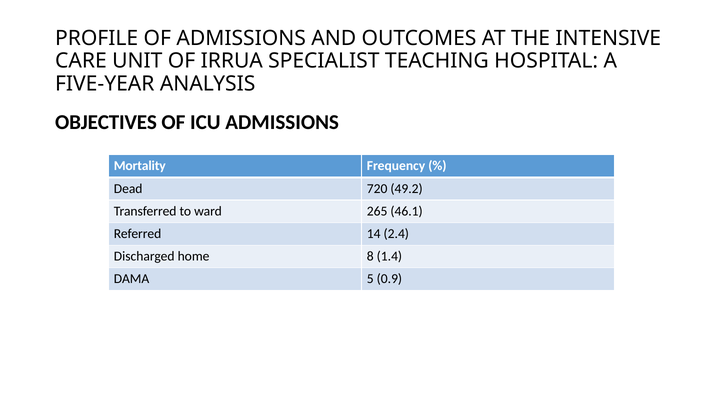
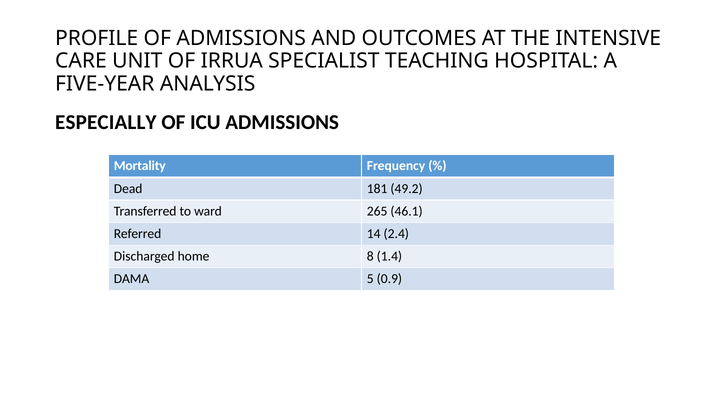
OBJECTIVES: OBJECTIVES -> ESPECIALLY (106, 122)
720: 720 -> 181 (377, 188)
